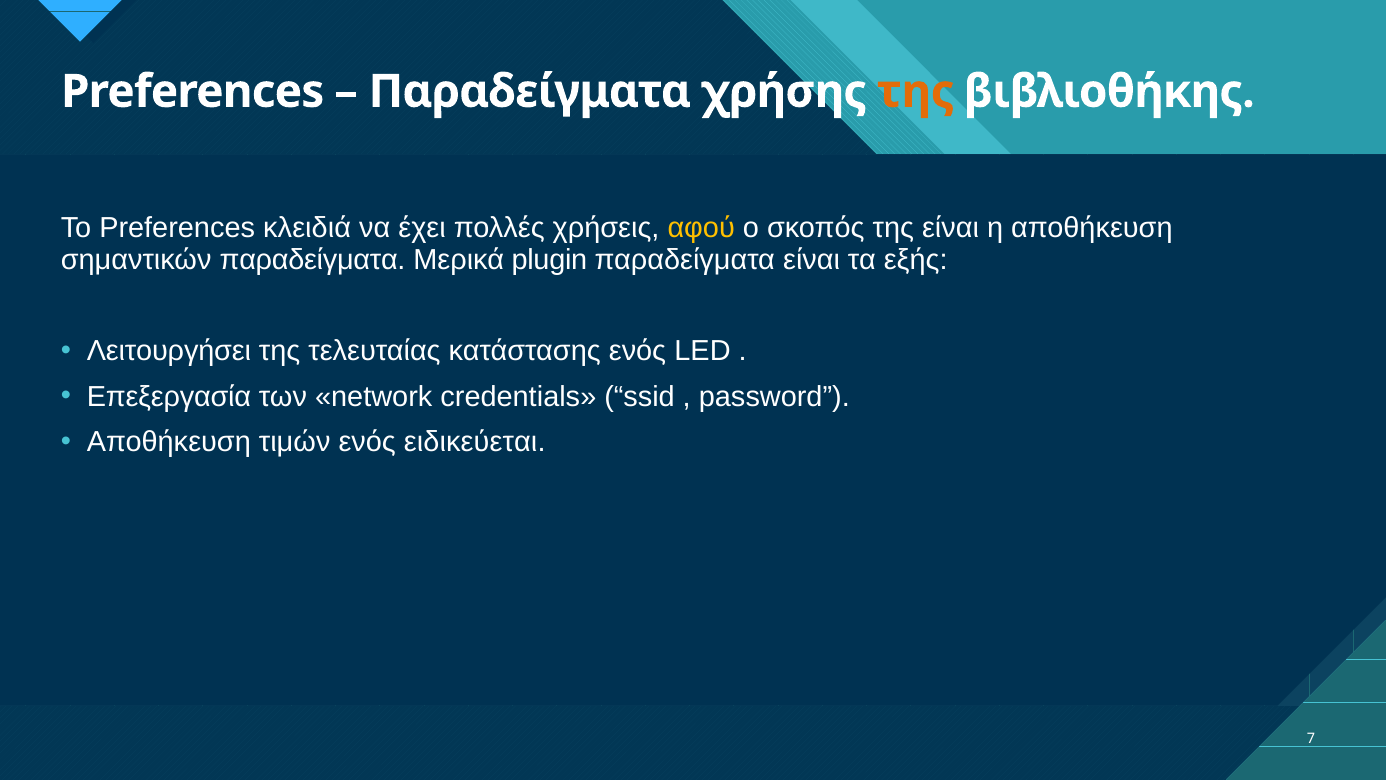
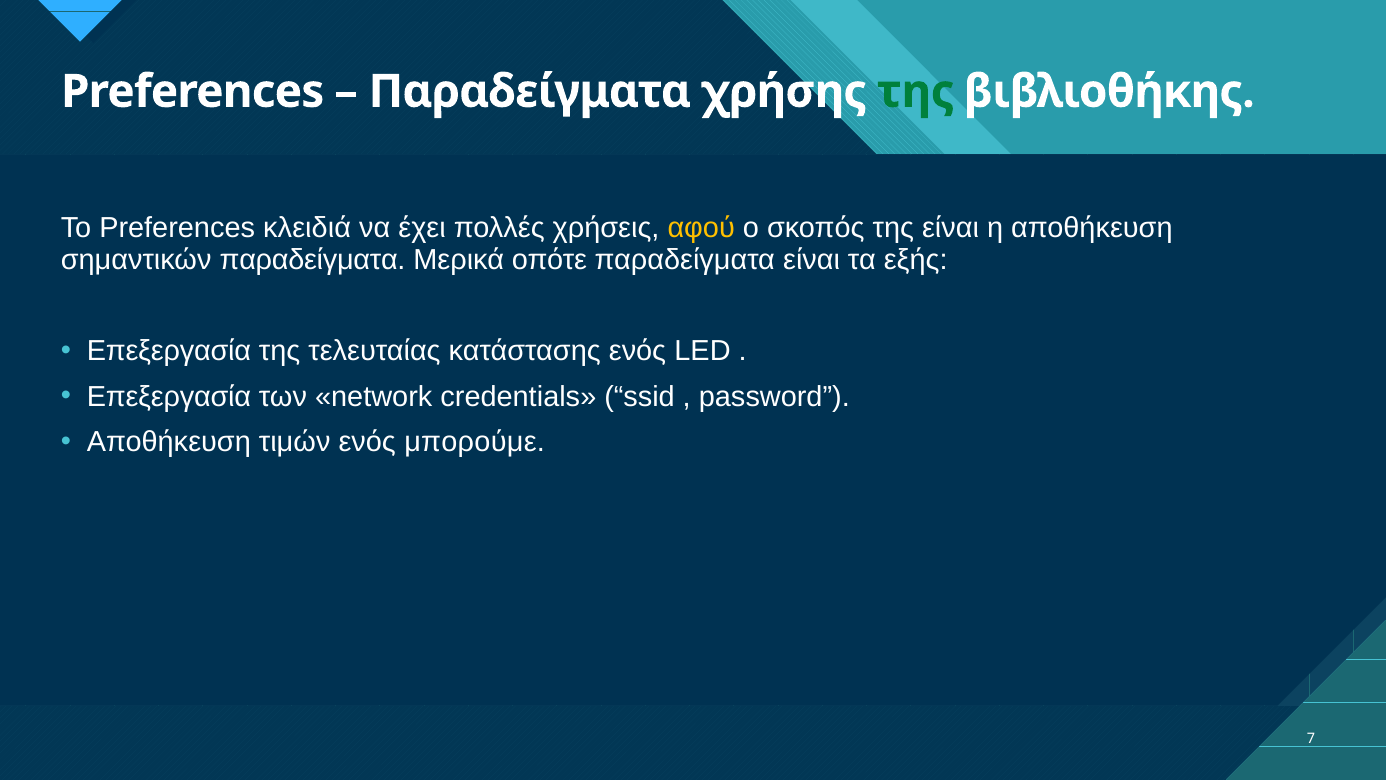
της colour: orange -> green (916, 92)
plugin: plugin -> οπότε (549, 259)
Λειτουργήσει: Λειτουργήσει -> Επεξεργασία (169, 351)
ειδικεύεται: ειδικεύεται -> μπορούμε (475, 442)
